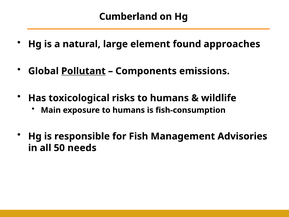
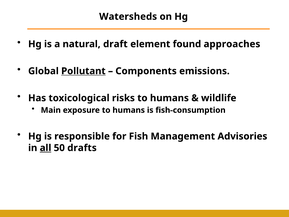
Cumberland: Cumberland -> Watersheds (128, 17)
large: large -> draft (115, 44)
all underline: none -> present (46, 148)
needs: needs -> drafts (82, 148)
